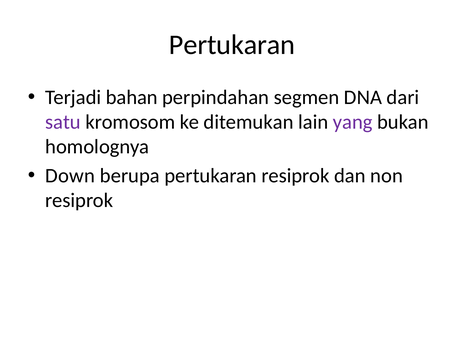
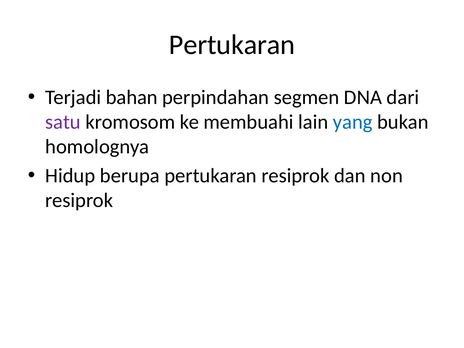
ditemukan: ditemukan -> membuahi (249, 122)
yang colour: purple -> blue (353, 122)
Down: Down -> Hidup (70, 176)
